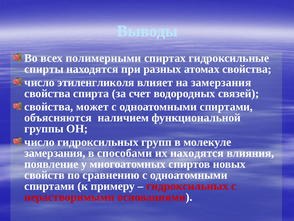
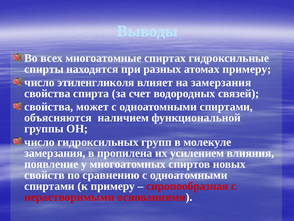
полимерными: полимерными -> многоатомные (103, 58)
атомах свойства: свойства -> примеру (247, 69)
способами: способами -> пропилена (125, 153)
их находятся: находятся -> усилением (197, 153)
гидроксильных: гидроксильных -> сиропообразная (187, 186)
